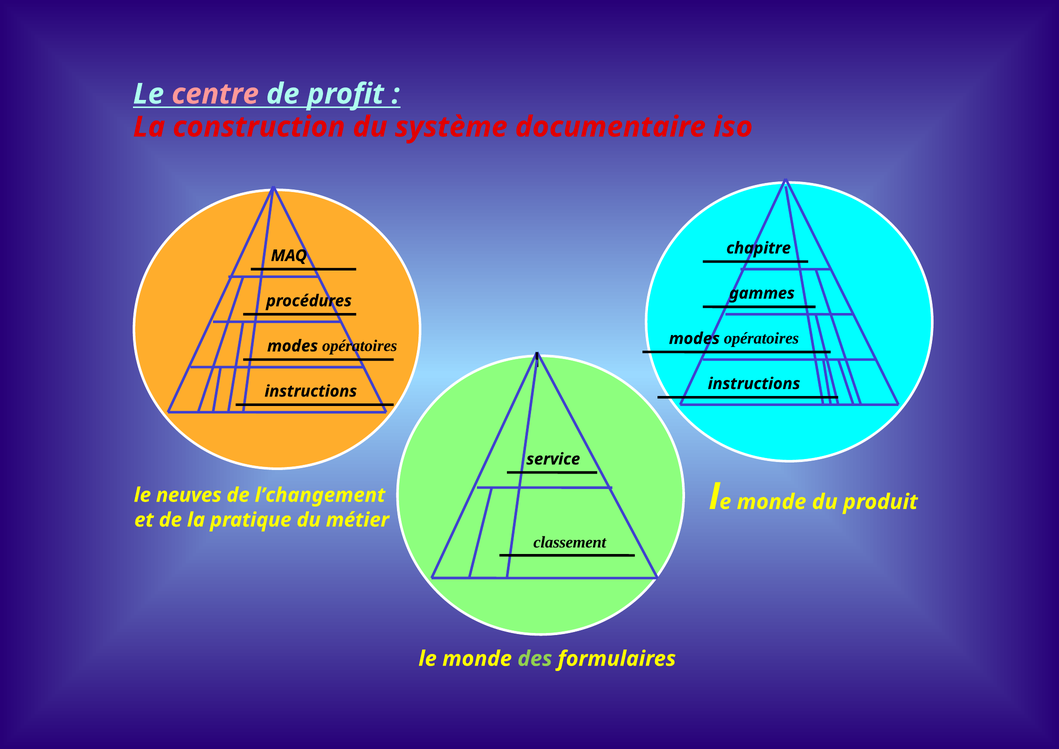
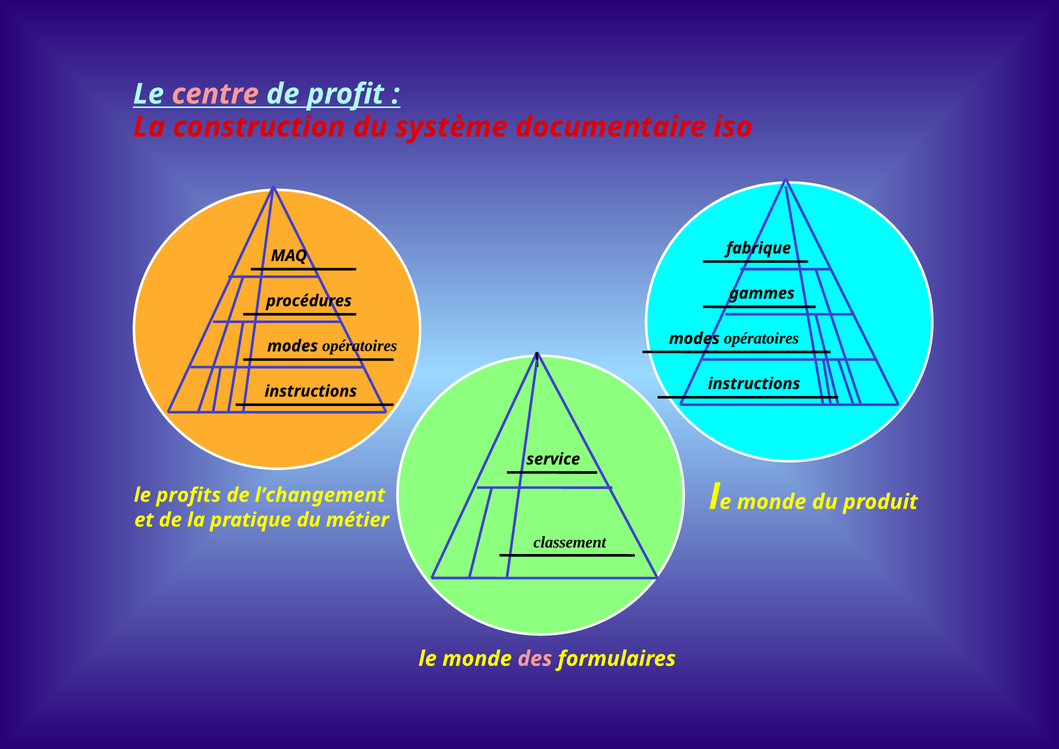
chapitre: chapitre -> fabrique (759, 248)
neuves: neuves -> profits (189, 495)
des colour: light green -> pink (535, 659)
